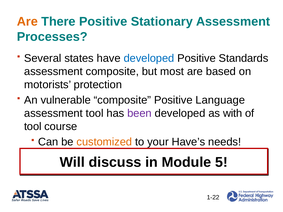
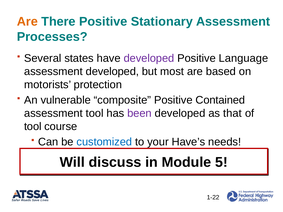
developed colour: blue -> purple (149, 58)
Standards: Standards -> Language (243, 58)
assessment composite: composite -> developed (112, 72)
Language: Language -> Contained (220, 100)
with: with -> that (233, 113)
customized colour: orange -> blue (104, 142)
